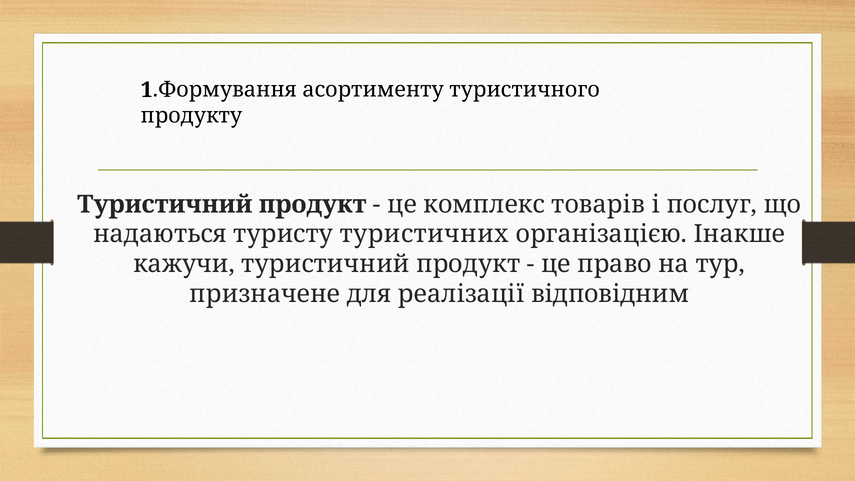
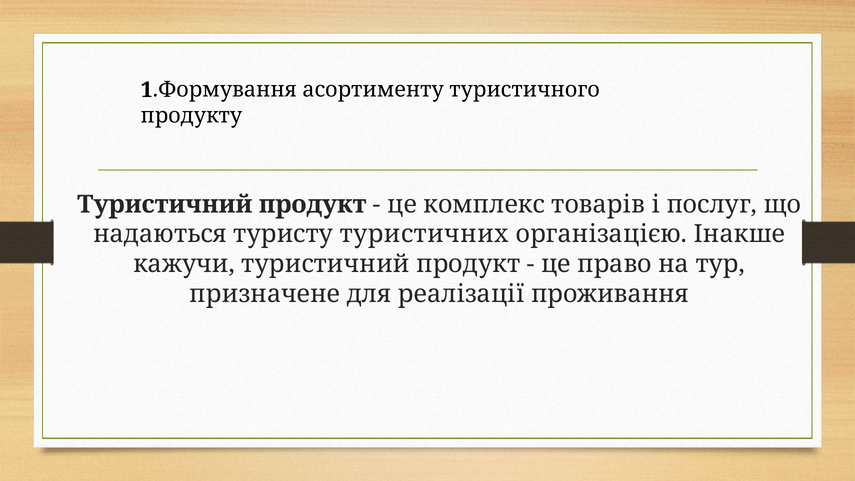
відповідним: відповідним -> проживання (610, 294)
